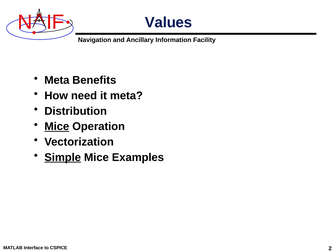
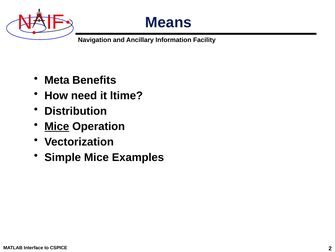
Values: Values -> Means (168, 22)
it meta: meta -> ltime (126, 95)
Simple underline: present -> none (63, 157)
